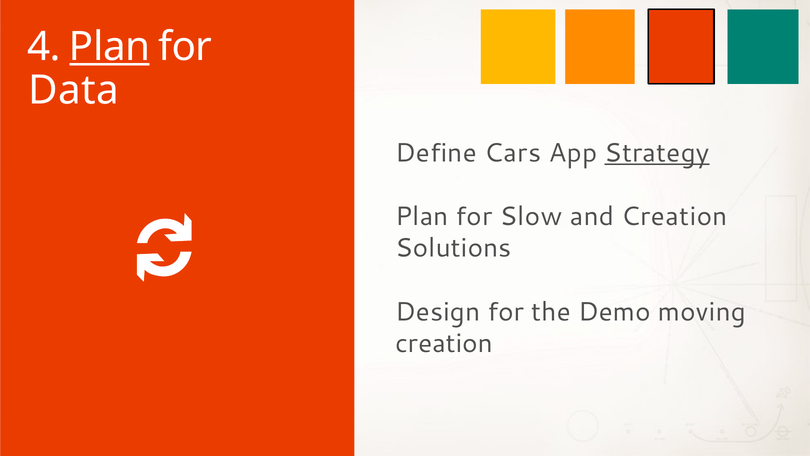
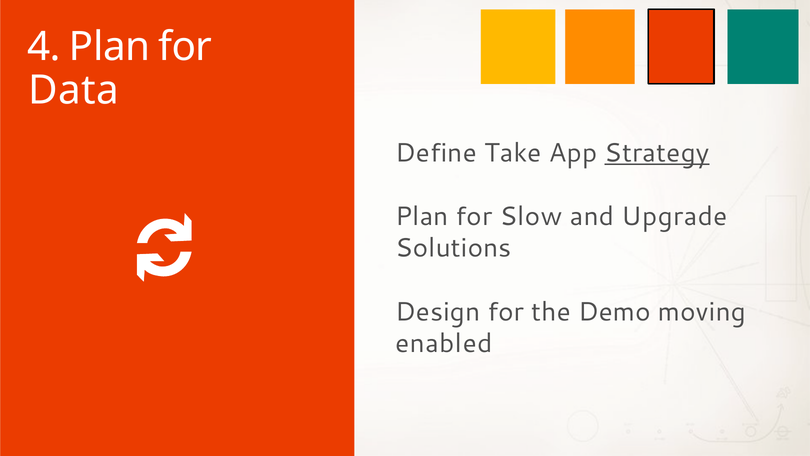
Plan underline: present -> none (110, 47)
Cars: Cars -> Take (513, 153)
and Creation: Creation -> Upgrade (674, 216)
creation: creation -> enabled (444, 343)
